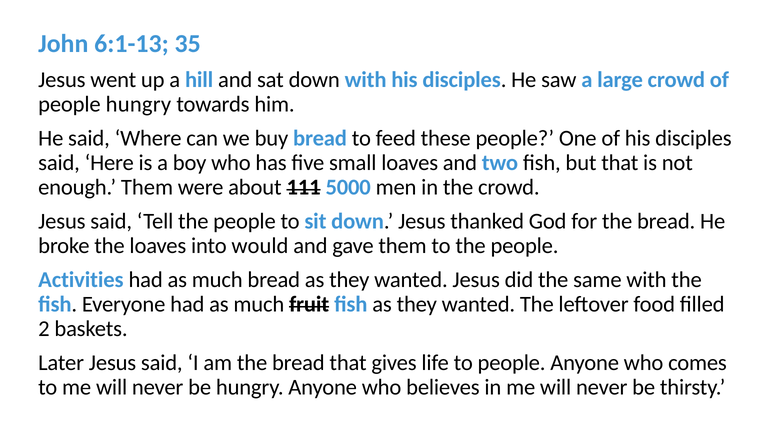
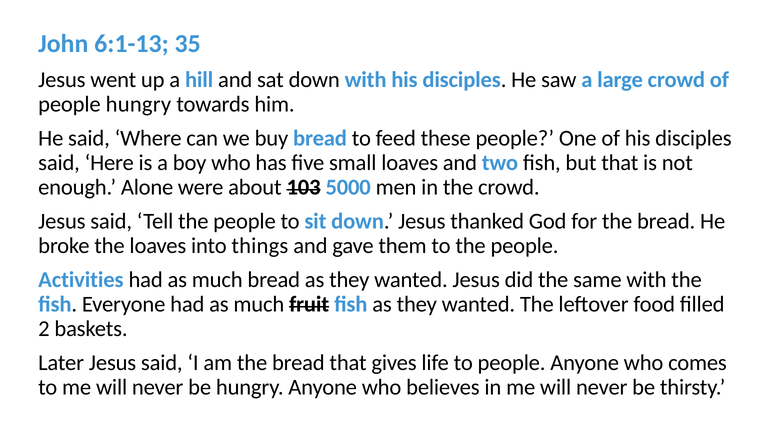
enough Them: Them -> Alone (147, 187)
111: 111 -> 103 (304, 187)
would: would -> things (260, 246)
